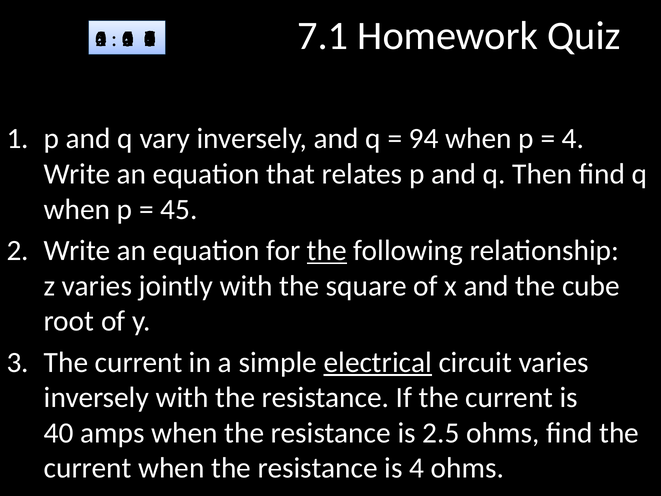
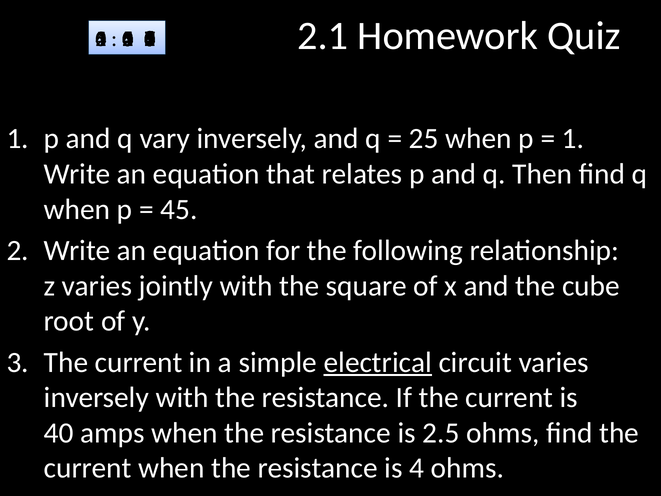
7.1: 7.1 -> 2.1 (323, 36)
94: 94 -> 25 (424, 139)
4: 4 -> 1 (573, 139)
the underline: present -> none (327, 250)
